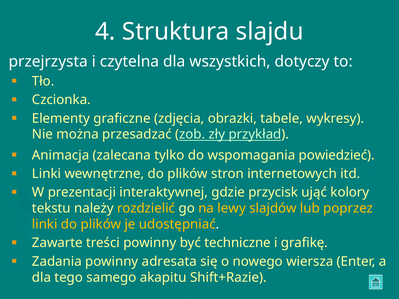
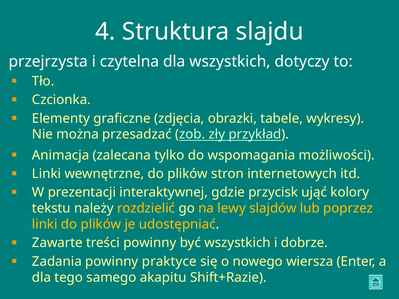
powiedzieć: powiedzieć -> możliwości (337, 155)
być techniczne: techniczne -> wszystkich (237, 243)
grafikę: grafikę -> dobrze (304, 243)
adresata: adresata -> praktyce (169, 262)
